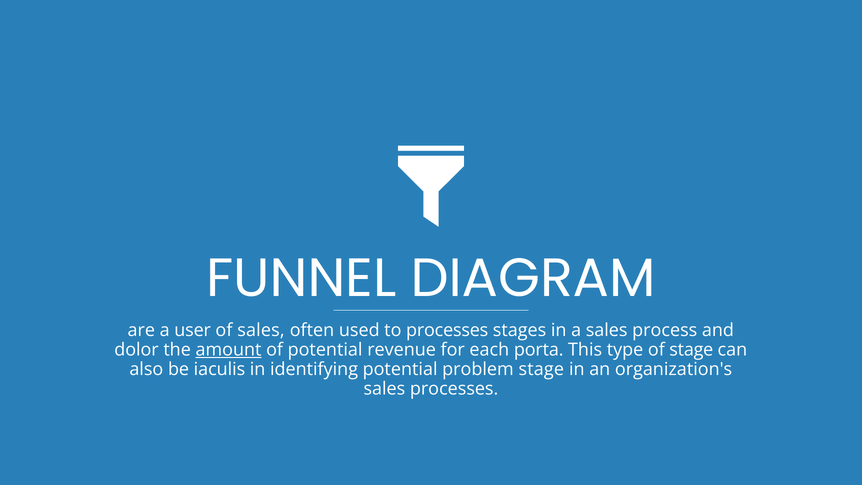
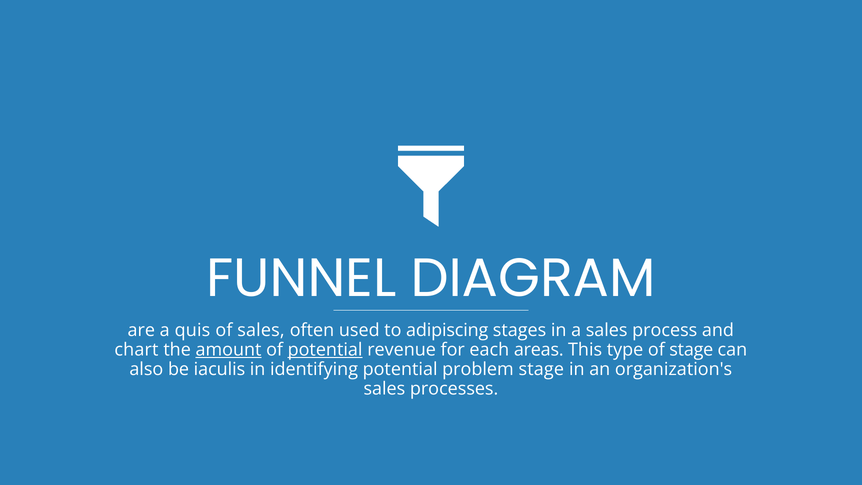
user: user -> quis (192, 330)
to processes: processes -> adipiscing (447, 330)
dolor: dolor -> chart (136, 350)
potential underline: none -> present (325, 350)
porta: porta -> areas (539, 350)
